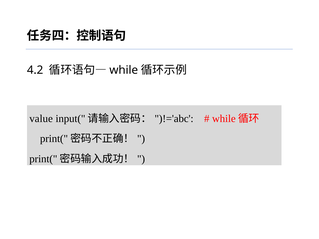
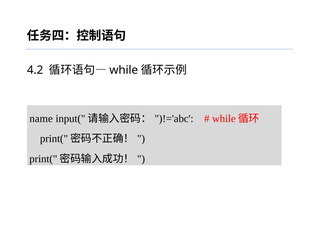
value: value -> name (41, 119)
